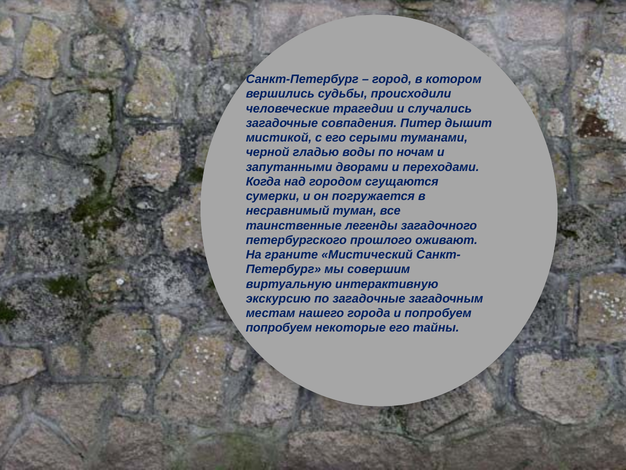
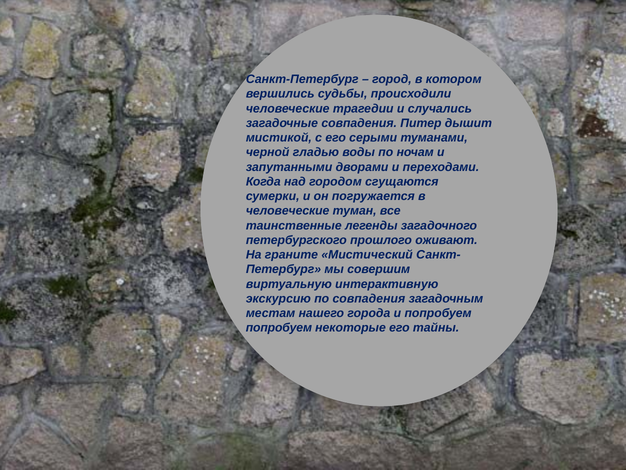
несравнимый: несравнимый -> человеческие (288, 211)
по загадочные: загадочные -> совпадения (369, 298)
